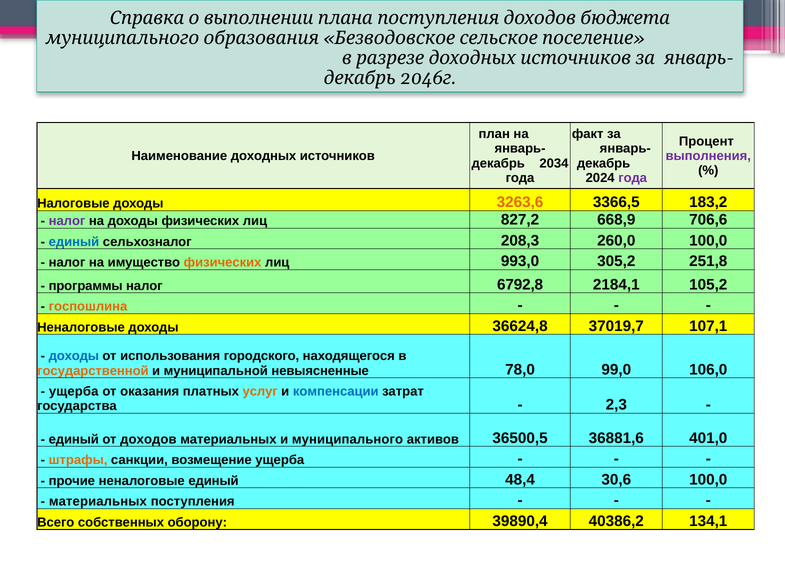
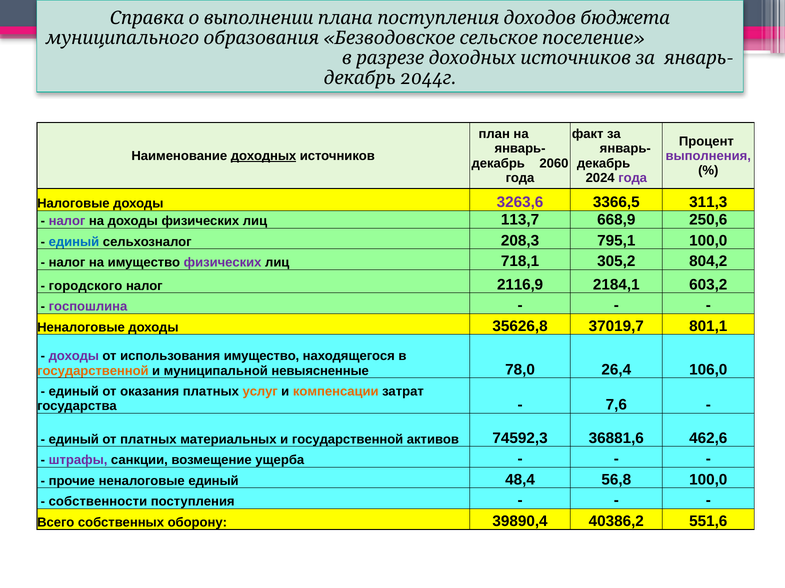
2046: 2046 -> 2044 (422, 78)
доходных underline: none -> present (264, 156)
2034: 2034 -> 2060 (554, 163)
3263,6 colour: orange -> purple (520, 202)
183,2: 183,2 -> 311,3 (708, 202)
827,2: 827,2 -> 113,7 (520, 220)
706,6: 706,6 -> 250,6 (708, 220)
260,0: 260,0 -> 795,1 (616, 241)
физических colour: orange -> purple (223, 263)
993,0: 993,0 -> 718,1 (520, 262)
251,8: 251,8 -> 804,2 (708, 262)
программы: программы -> городского (86, 286)
6792,8: 6792,8 -> 2116,9 (520, 285)
105,2: 105,2 -> 603,2 (708, 285)
госпошлина colour: orange -> purple (88, 307)
36624,8: 36624,8 -> 35626,8 (520, 326)
107,1: 107,1 -> 801,1 (708, 326)
доходы colour: blue -> purple (74, 357)
использования городского: городского -> имущество (262, 357)
99,0: 99,0 -> 26,4 (616, 370)
ущерба: ущерба -> единый (74, 392)
компенсации colour: blue -> orange (336, 392)
2,3: 2,3 -> 7,6 (616, 405)
от доходов: доходов -> платных (148, 440)
и муниципального: муниципального -> государственной (348, 440)
36500,5: 36500,5 -> 74592,3 (520, 439)
401,0: 401,0 -> 462,6 (708, 439)
штрафы colour: orange -> purple (78, 461)
30,6: 30,6 -> 56,8 (616, 480)
материальных: материальных -> собственности (98, 502)
134,1: 134,1 -> 551,6 (708, 522)
